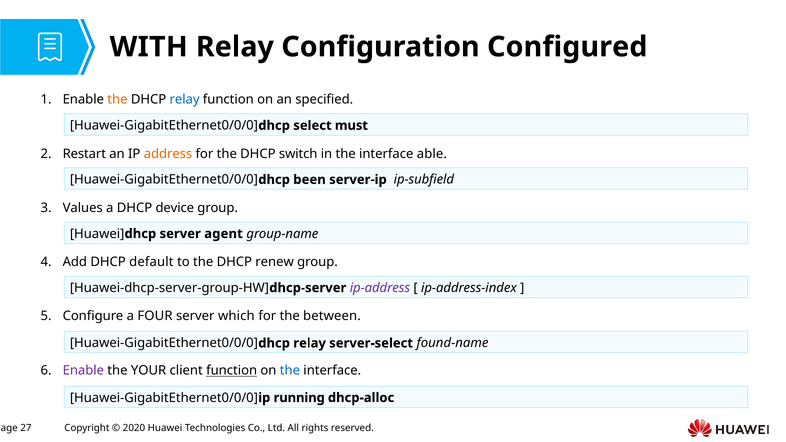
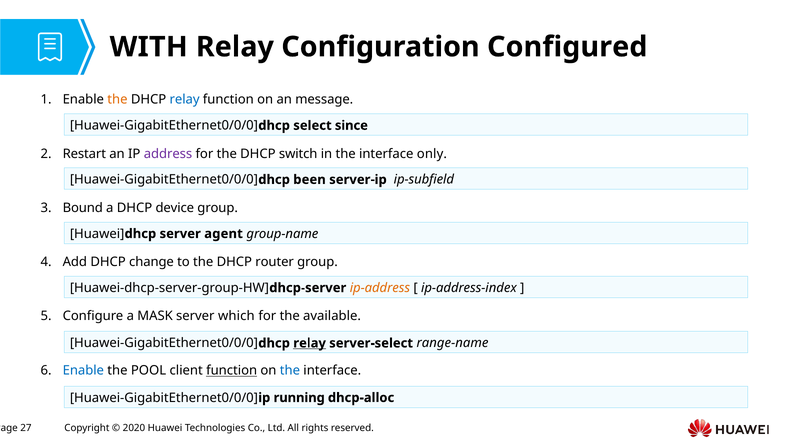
specified: specified -> message (324, 100)
must: must -> since (351, 126)
address colour: orange -> purple (168, 154)
able: able -> only (432, 154)
Values: Values -> Bound (83, 208)
default: default -> change (151, 262)
renew: renew -> router (275, 262)
ip-address colour: purple -> orange (380, 288)
FOUR: FOUR -> MASK (155, 316)
between: between -> available (332, 316)
relay underline: none -> present (310, 343)
found-name: found-name -> range-name (453, 343)
Enable colour: purple -> blue (83, 371)
YOUR: YOUR -> POOL (149, 371)
